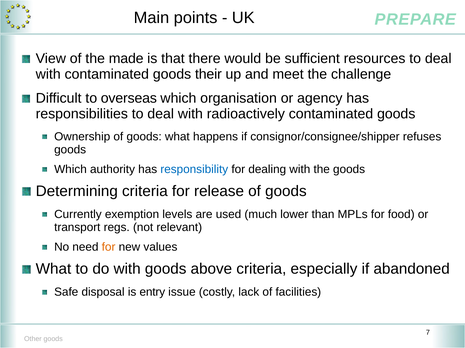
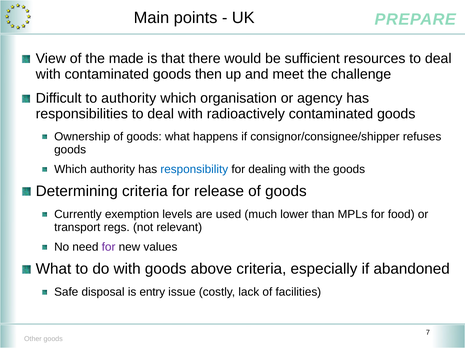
their: their -> then (208, 74)
to overseas: overseas -> authority (129, 98)
for colour: orange -> purple (109, 248)
